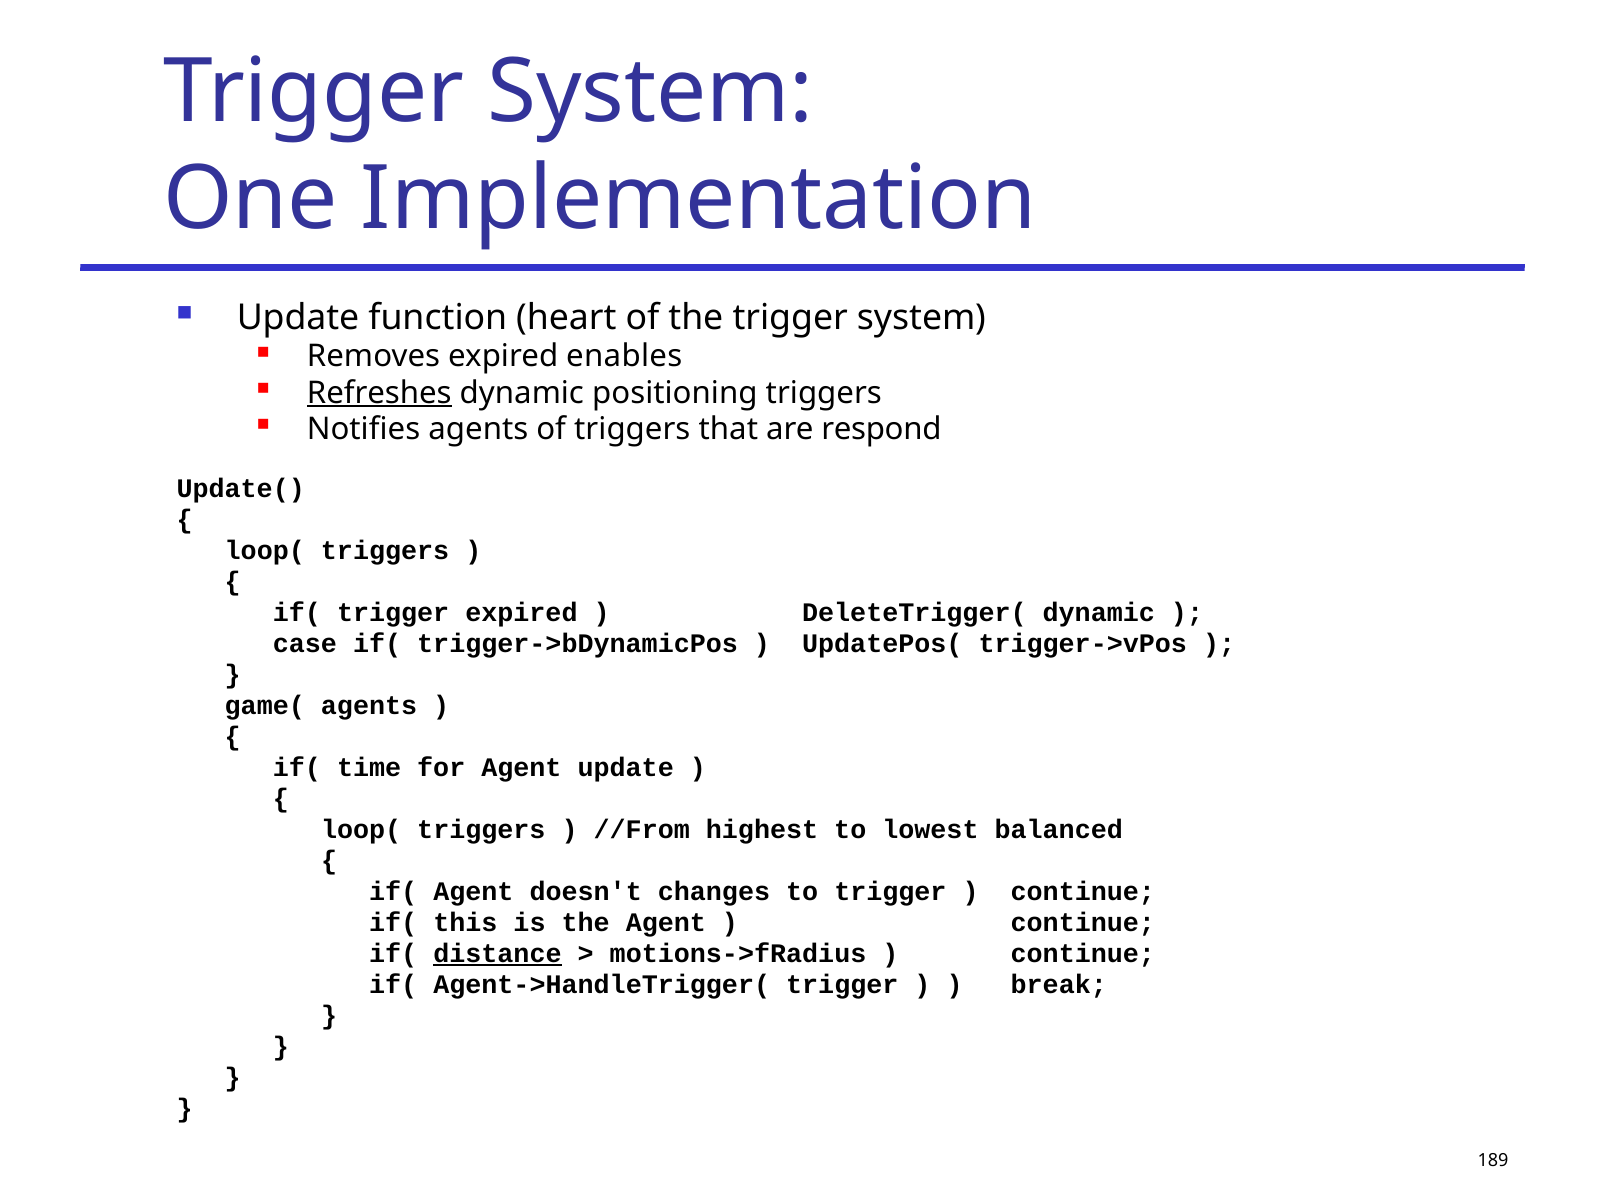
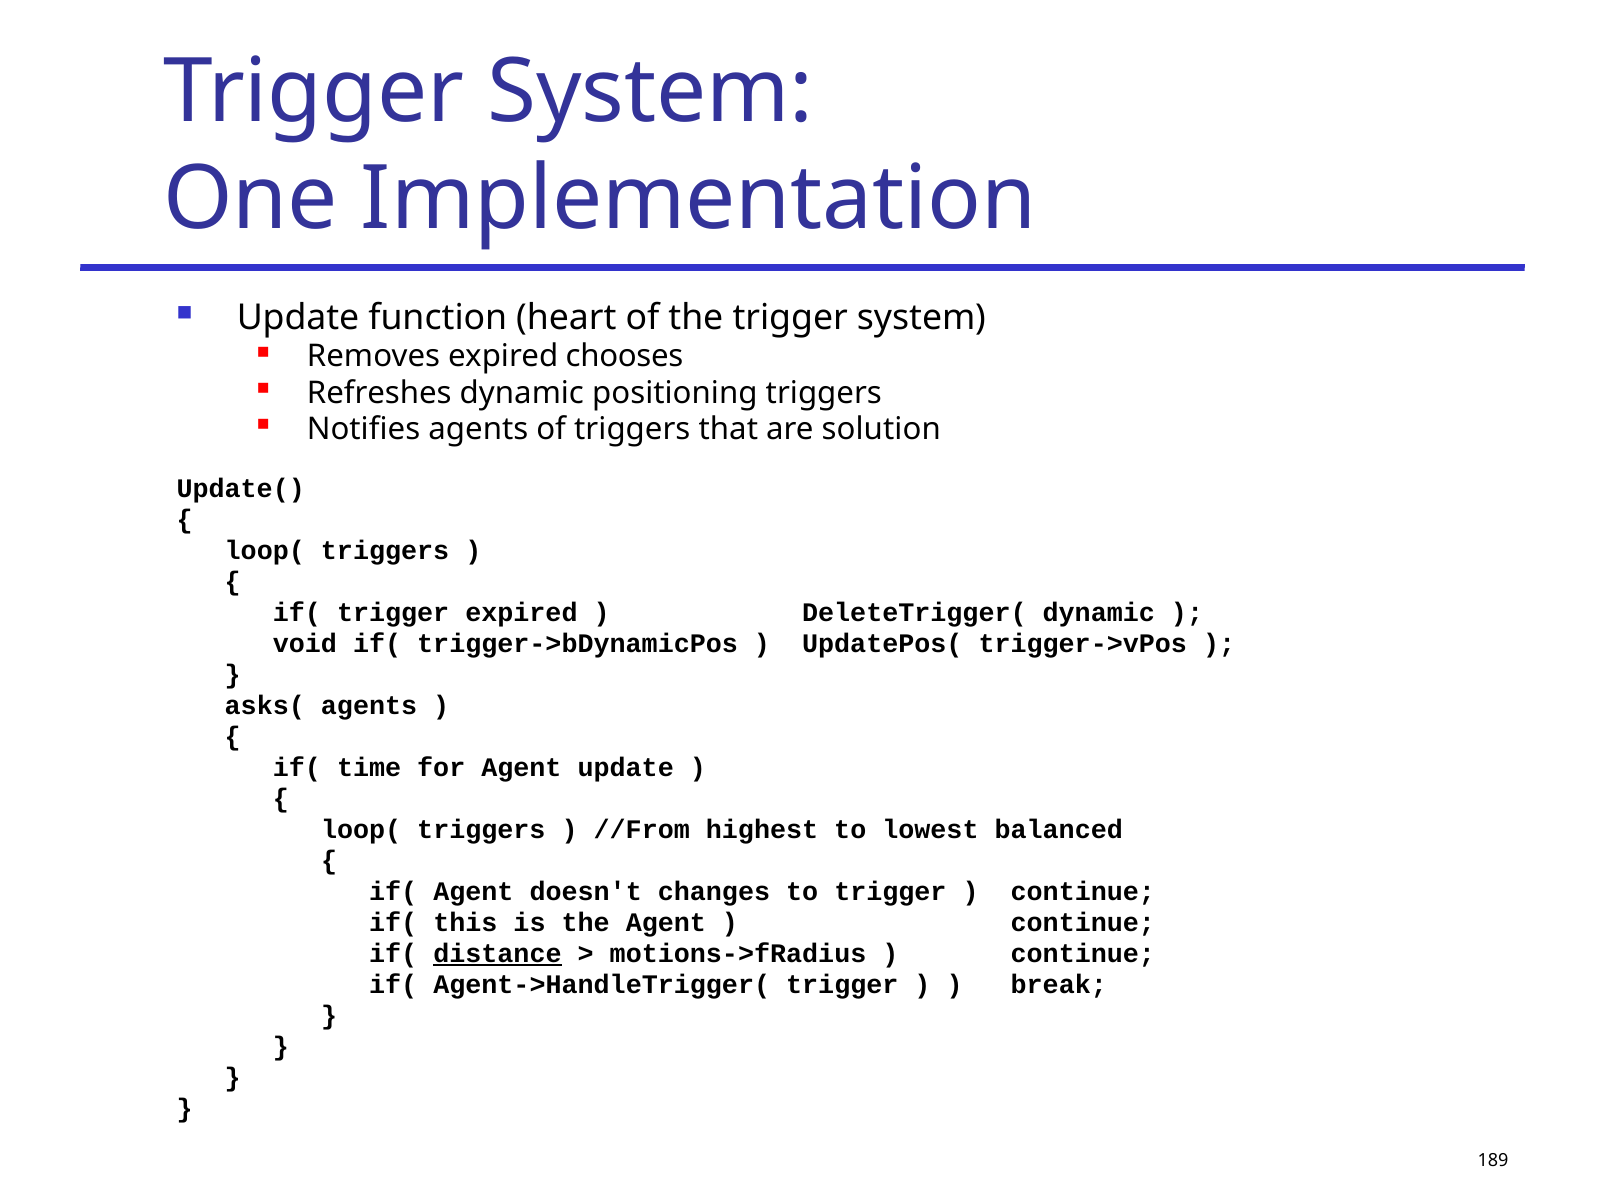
enables: enables -> chooses (625, 357)
Refreshes underline: present -> none (379, 393)
respond: respond -> solution (881, 429)
case: case -> void (305, 643)
game(: game( -> asks( (265, 705)
